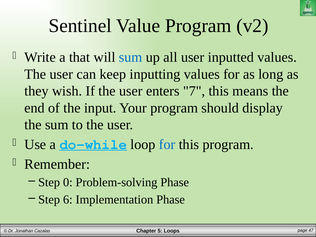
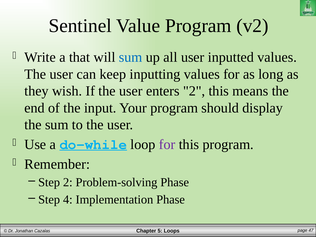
enters 7: 7 -> 2 (194, 91)
for colour: blue -> purple (167, 144)
Step 0: 0 -> 2 (68, 182)
6: 6 -> 4 (68, 199)
